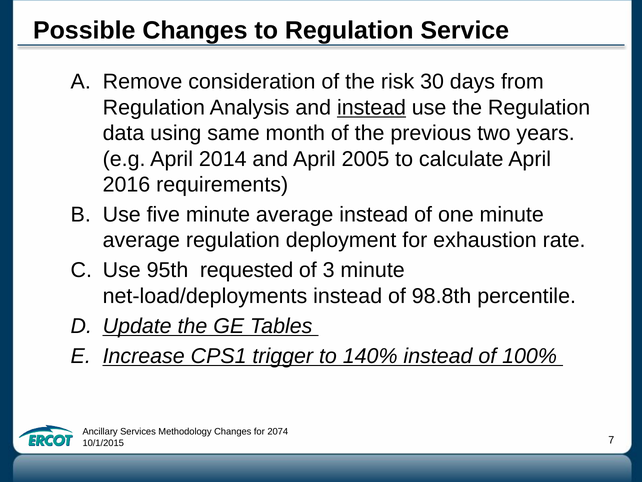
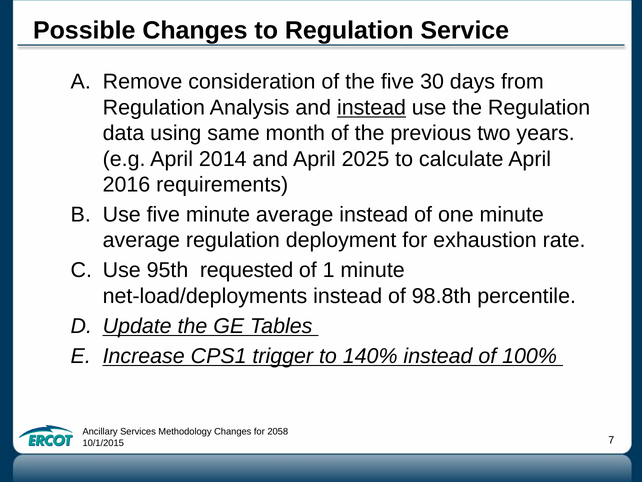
the risk: risk -> five (398, 82)
2005: 2005 -> 2025 (365, 159)
3: 3 -> 1 (329, 270)
2074: 2074 -> 2058 (278, 431)
